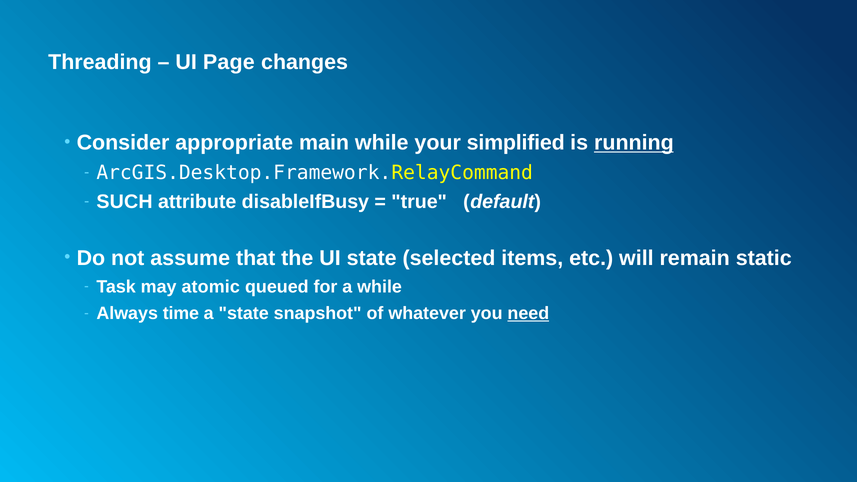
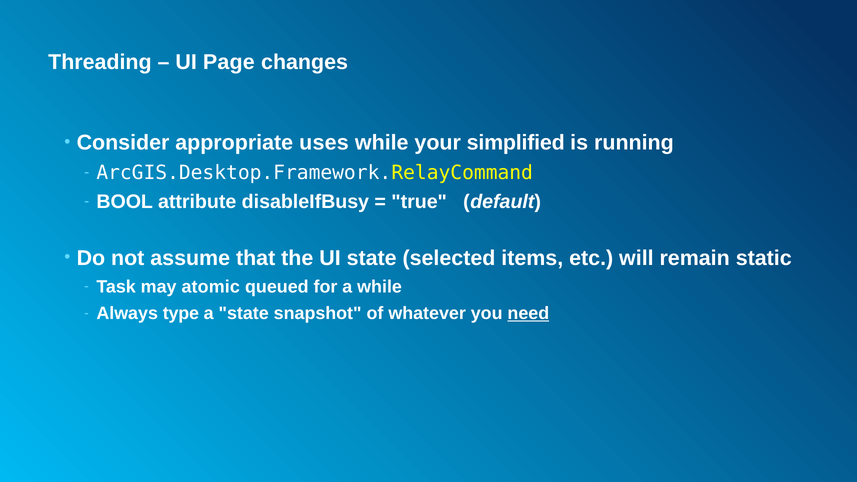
main: main -> uses (324, 143)
running underline: present -> none (634, 143)
SUCH: SUCH -> BOOL (125, 202)
time: time -> type (181, 314)
